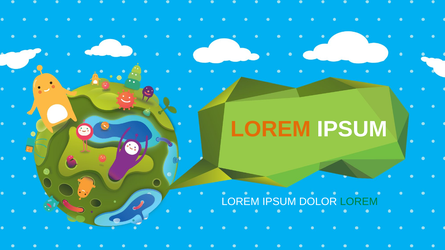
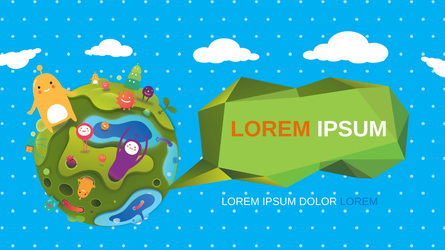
LOREM colour: green -> blue (359, 202)
